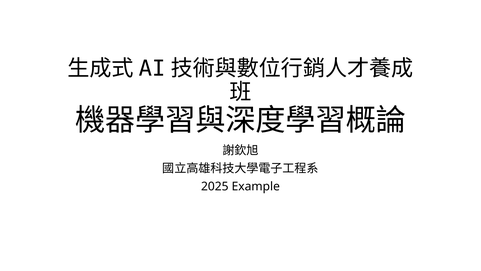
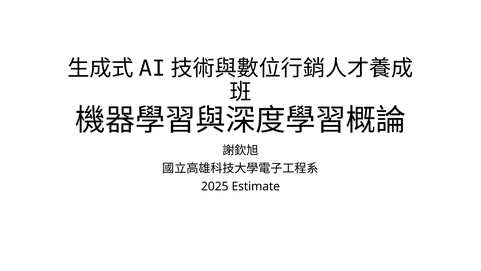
Example: Example -> Estimate (256, 186)
